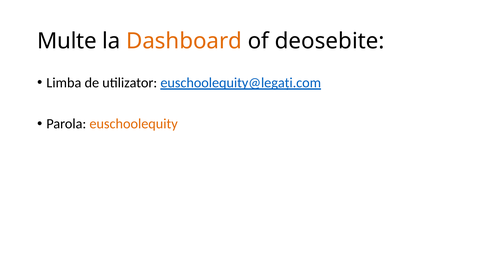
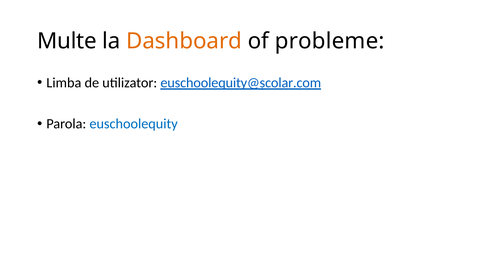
deosebite: deosebite -> probleme (330, 41)
euschoolequity@legați.com: euschoolequity@legați.com -> euschoolequity@școlar.com (241, 83)
euschoolequity colour: orange -> blue (134, 124)
